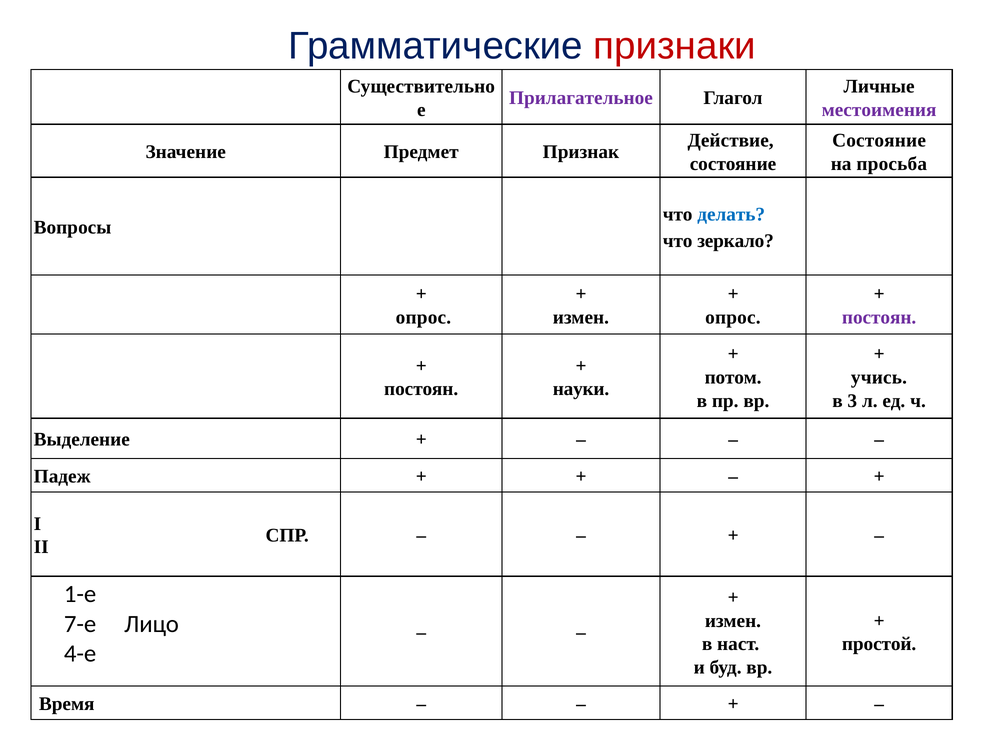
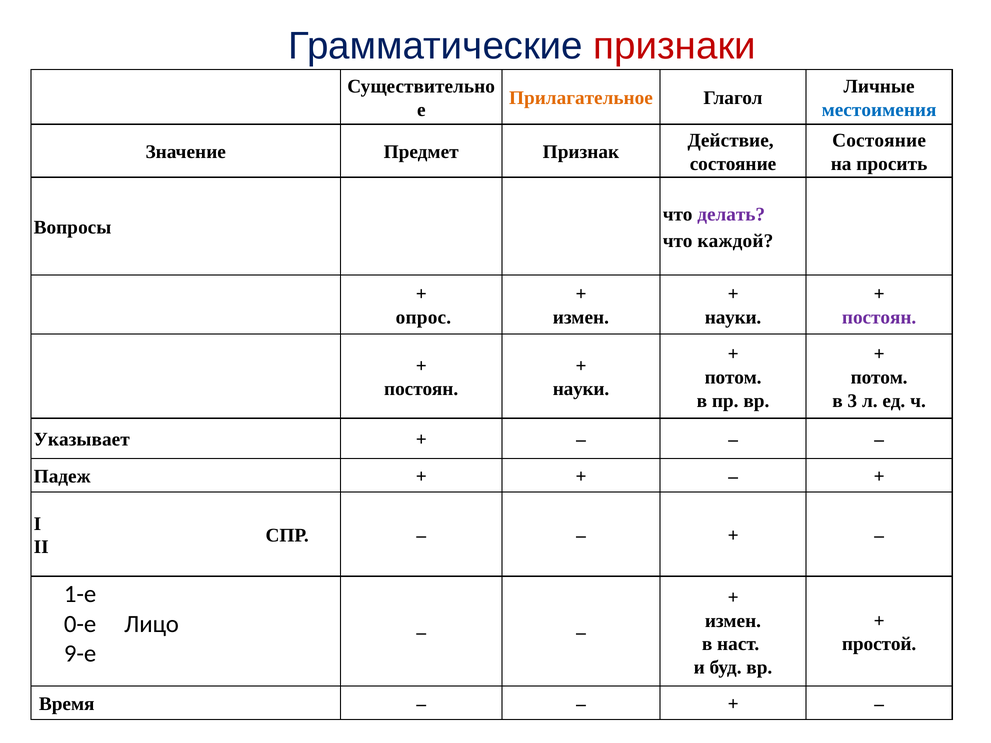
Прилагательное colour: purple -> orange (581, 98)
местоимения colour: purple -> blue (879, 110)
просьба: просьба -> просить (892, 164)
делать colour: blue -> purple (731, 214)
зеркало: зеркало -> каждой (735, 241)
опрос: опрос -> науки (733, 318)
учись: учись -> потом (879, 377)
Выделение: Выделение -> Указывает (82, 440)
7-е: 7-е -> 0-е (80, 624)
4-е: 4-е -> 9-е (80, 654)
